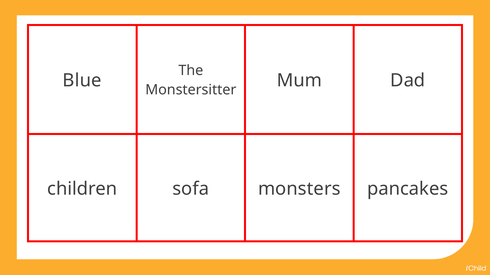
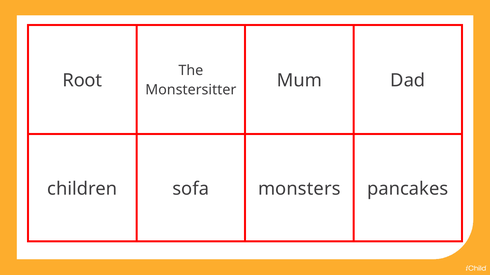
Blue: Blue -> Root (82, 81)
